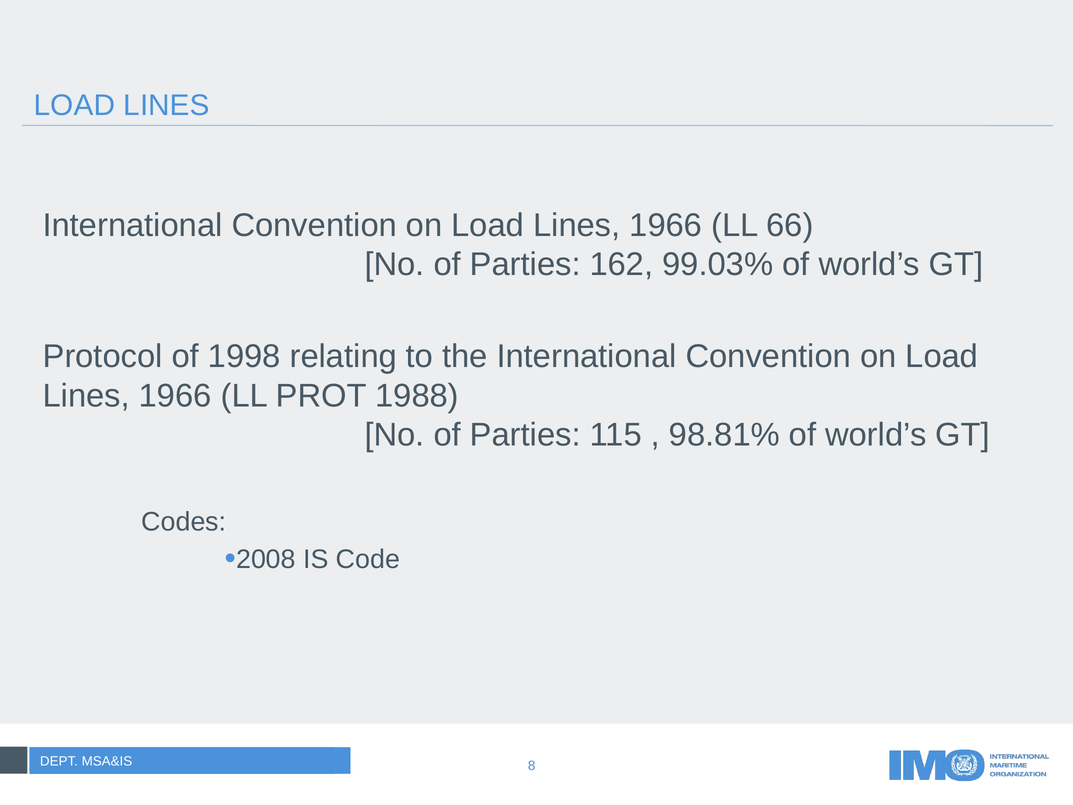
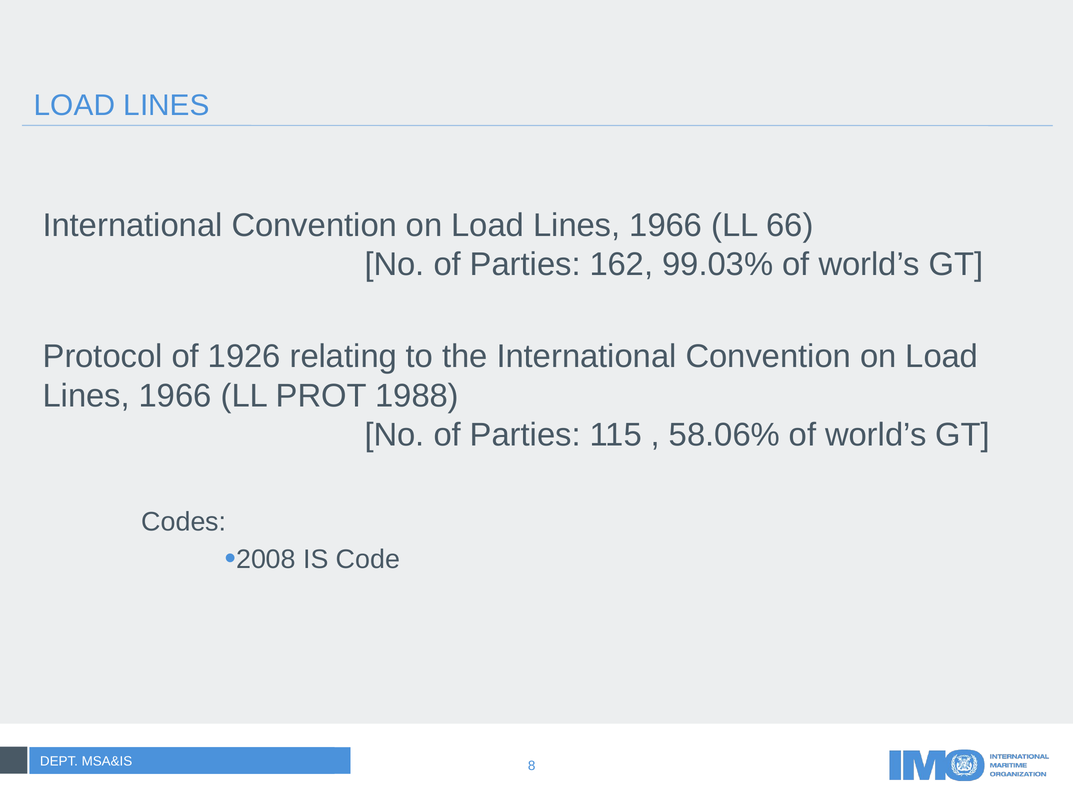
1998: 1998 -> 1926 (244, 356)
98.81%: 98.81% -> 58.06% (724, 435)
